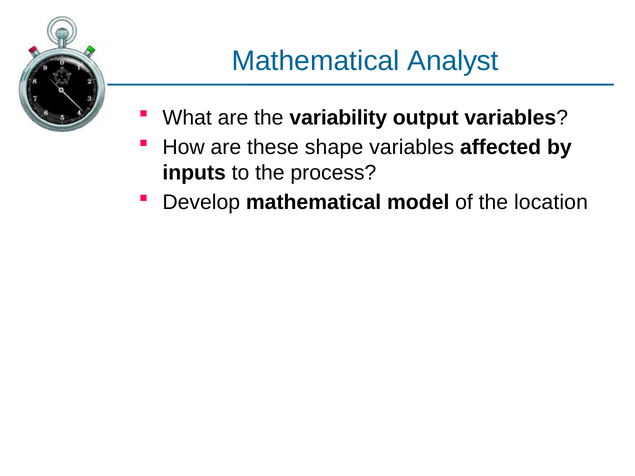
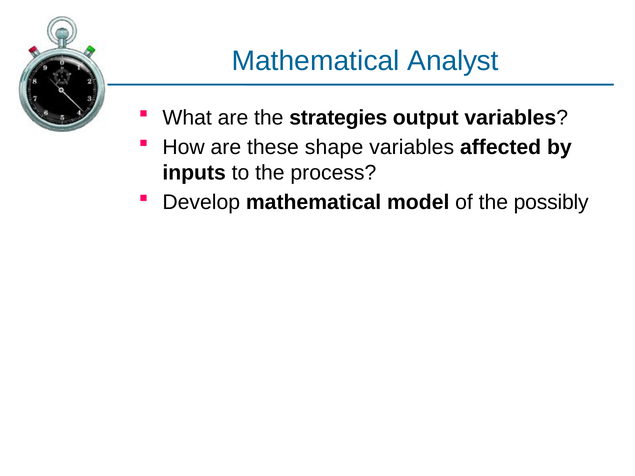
variability: variability -> strategies (338, 118)
location: location -> possibly (551, 203)
